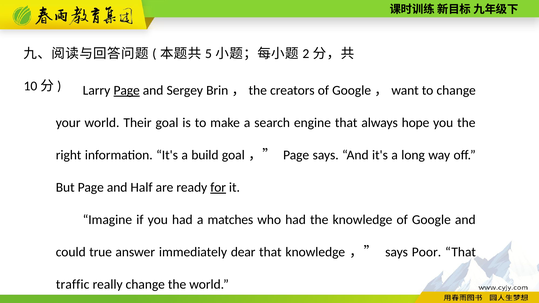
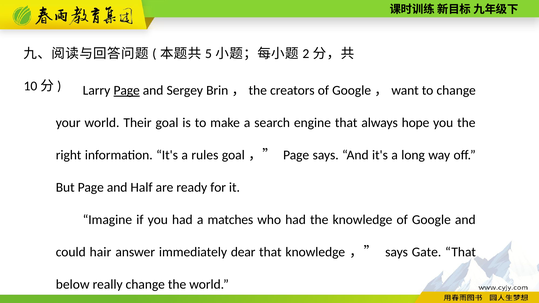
build: build -> rules (205, 155)
for underline: present -> none (218, 187)
true: true -> hair (100, 252)
Poor: Poor -> Gate (427, 252)
traffic: traffic -> below (73, 284)
